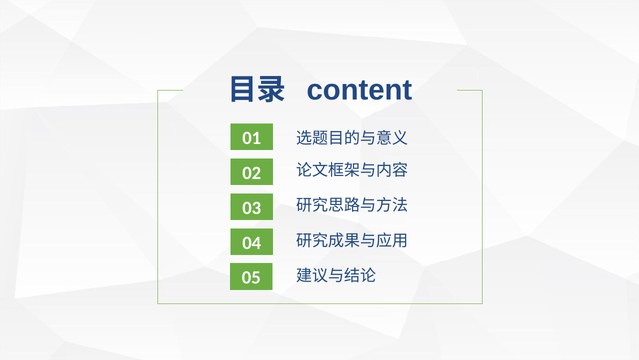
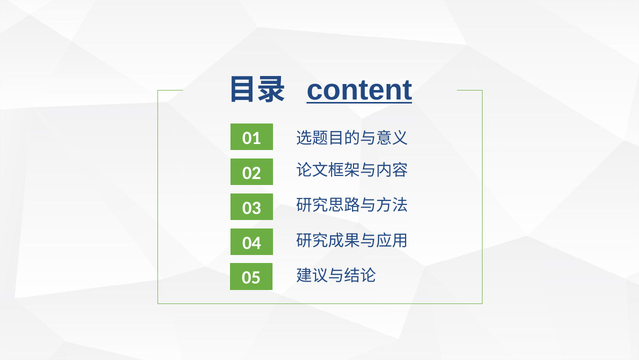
content underline: none -> present (359, 90)
